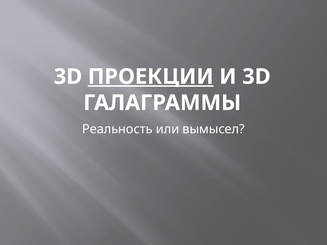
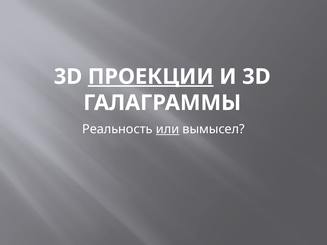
или underline: none -> present (168, 129)
